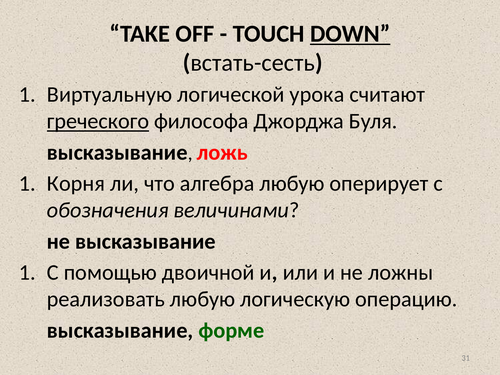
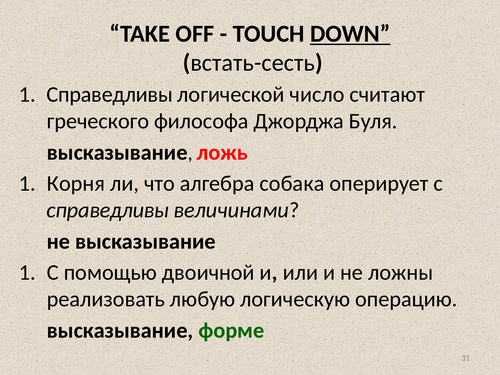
Виртуальную: Виртуальную -> Справедливы (110, 95)
урока: урока -> число (317, 95)
греческого underline: present -> none (98, 121)
алгебра любую: любую -> собака (292, 184)
обозначения: обозначения -> справедливы (108, 210)
